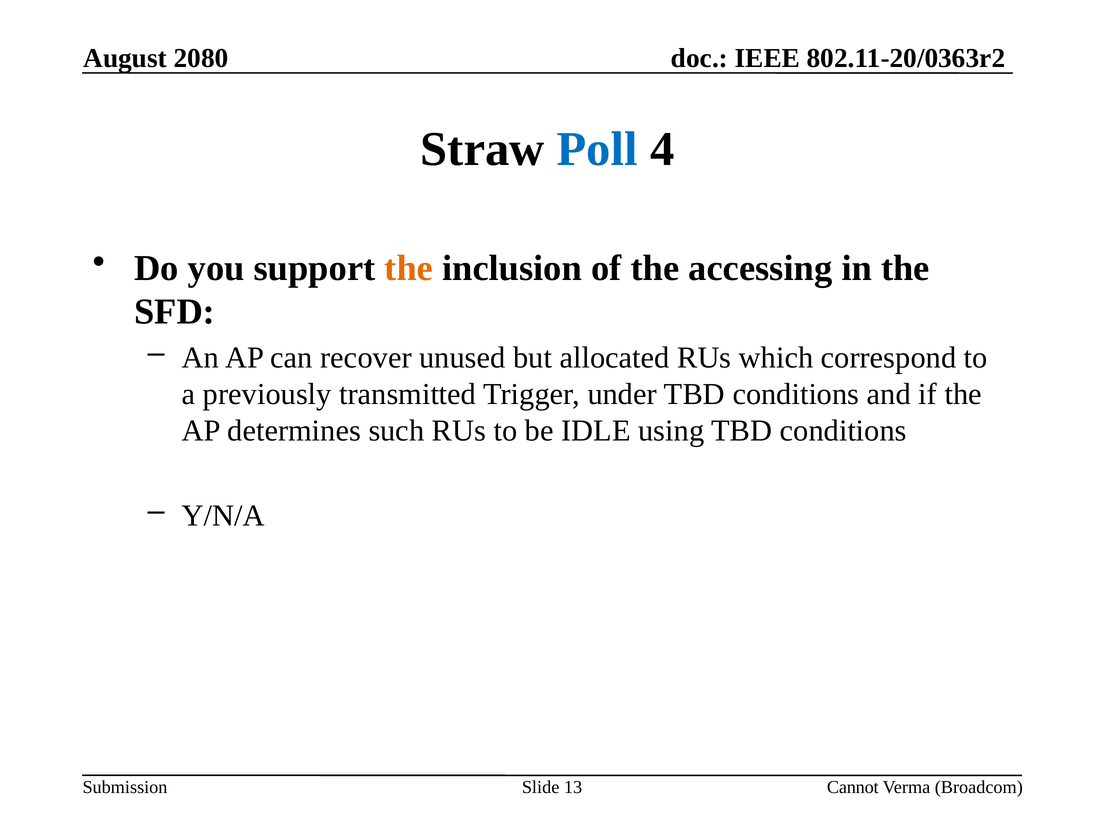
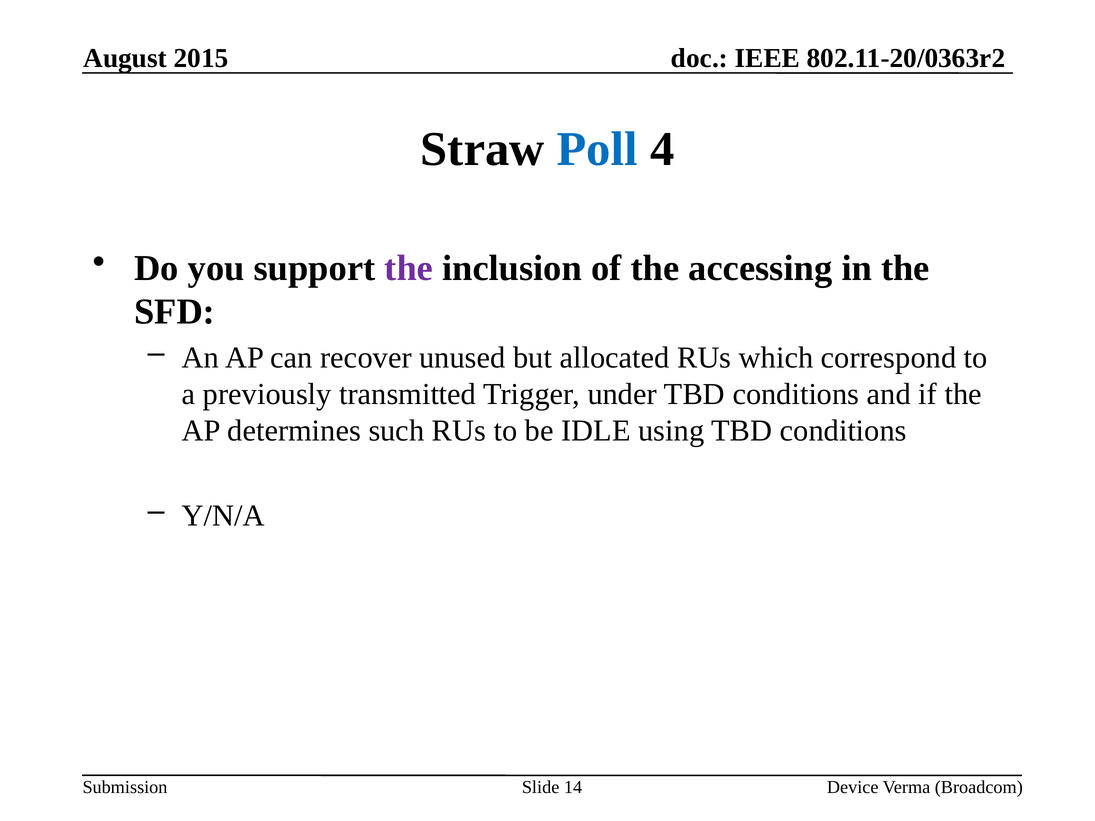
2080: 2080 -> 2015 (201, 58)
the colour: orange -> purple (409, 268)
Cannot: Cannot -> Device (853, 788)
13: 13 -> 14 (573, 788)
